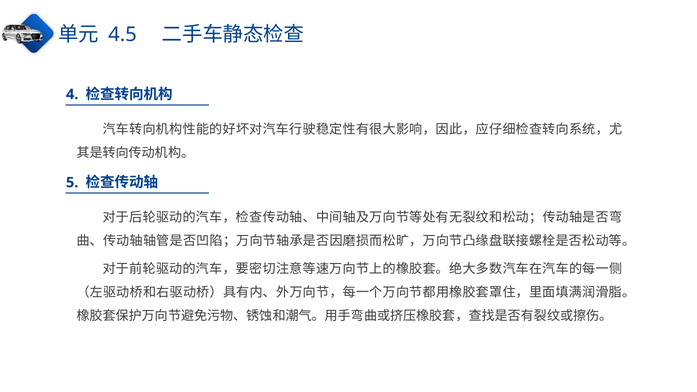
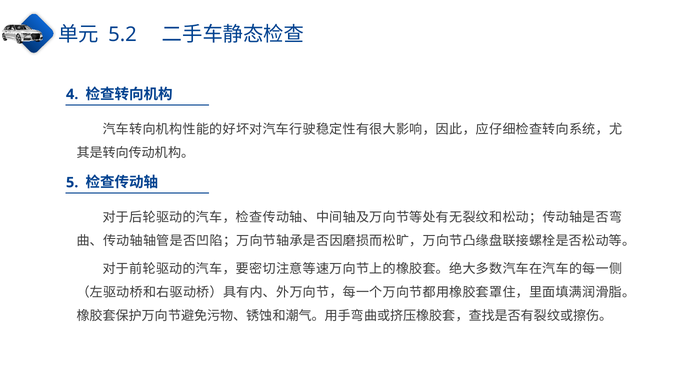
4.5: 4.5 -> 5.2 (123, 35)
